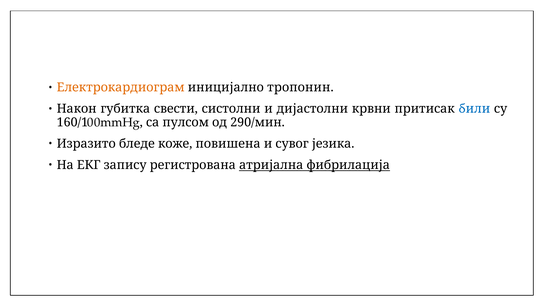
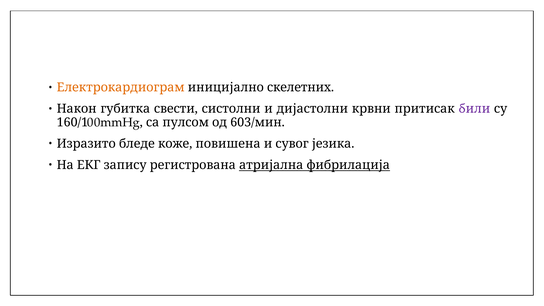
тропонин: тропонин -> скелетних (301, 87)
били colour: blue -> purple (474, 109)
290/мин: 290/мин -> 603/мин (258, 122)
